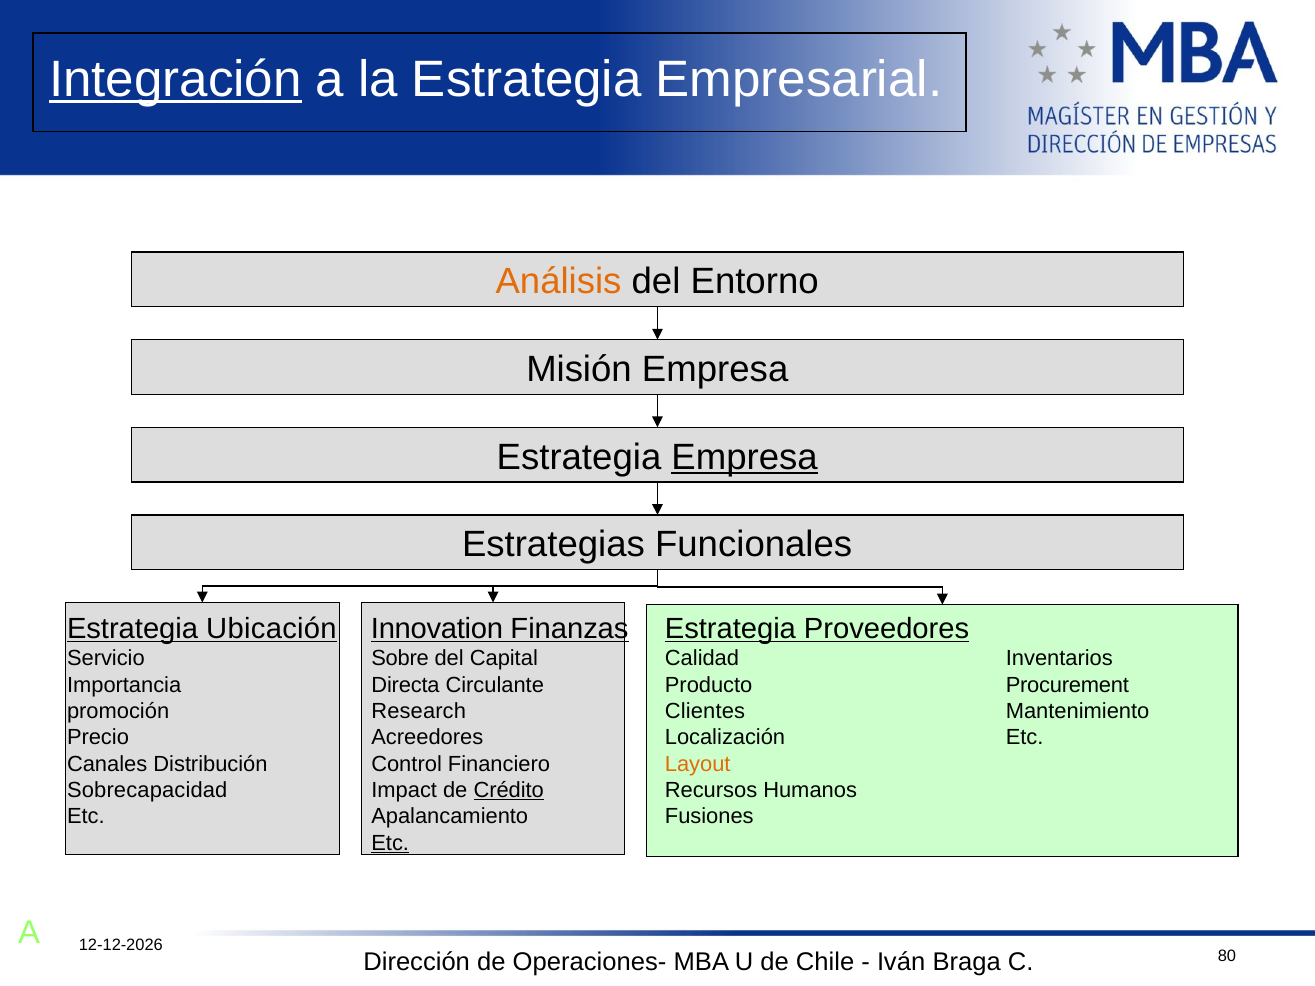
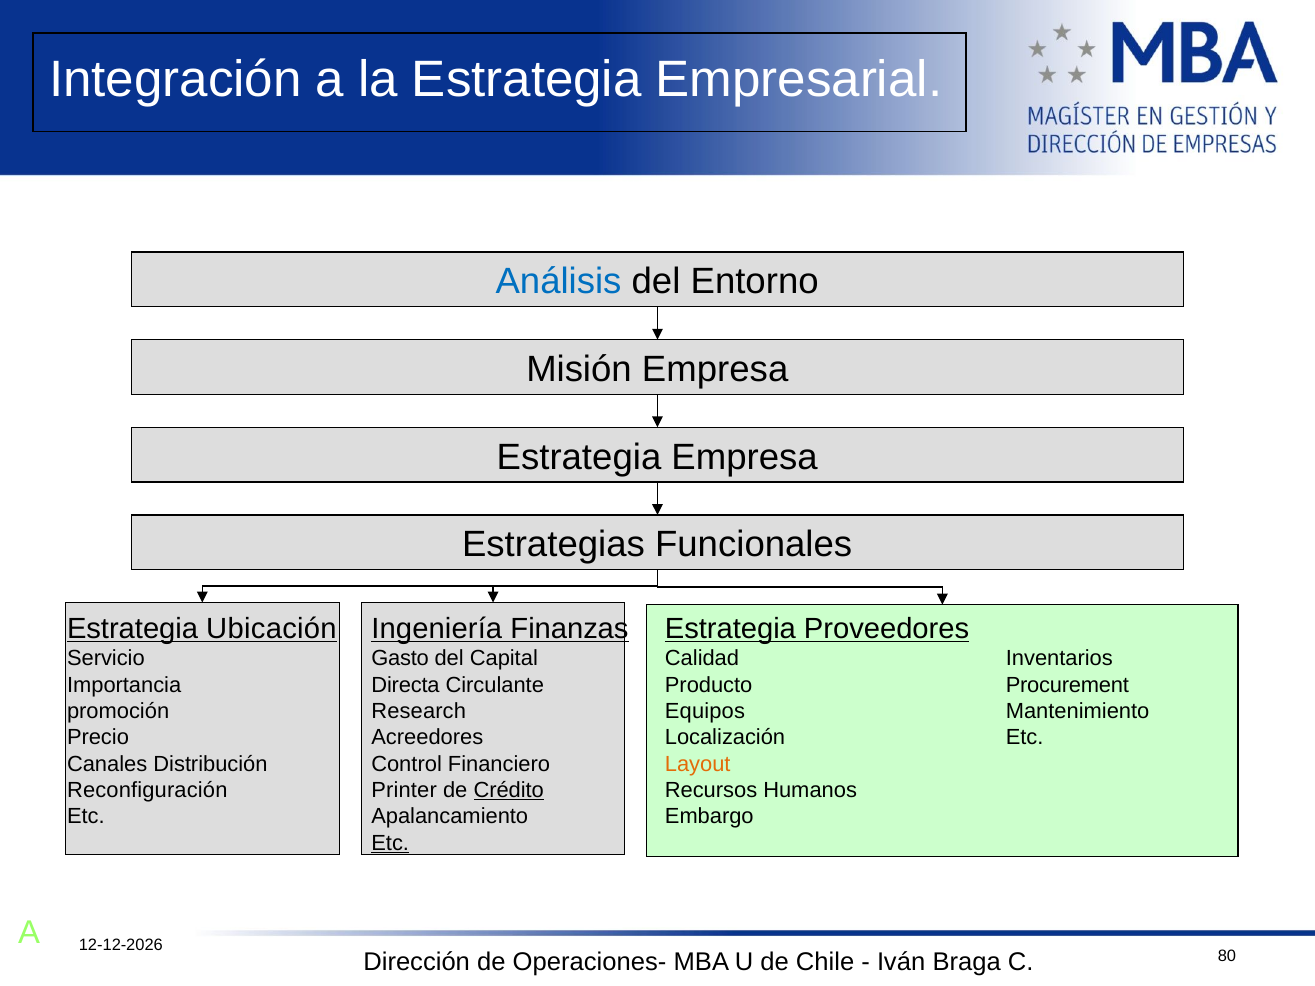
Integración underline: present -> none (175, 79)
Análisis colour: orange -> blue (559, 282)
Empresa underline: present -> none (745, 457)
Innovation: Innovation -> Ingeniería (437, 629)
Sobre: Sobre -> Gasto (400, 659)
Clientes: Clientes -> Equipos (705, 712)
Sobrecapacidad: Sobrecapacidad -> Reconfiguración (147, 790)
Impact: Impact -> Printer (404, 790)
Fusiones: Fusiones -> Embargo (709, 817)
